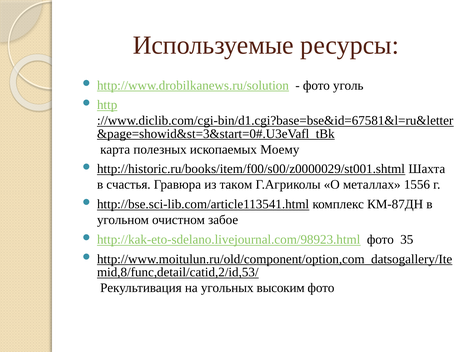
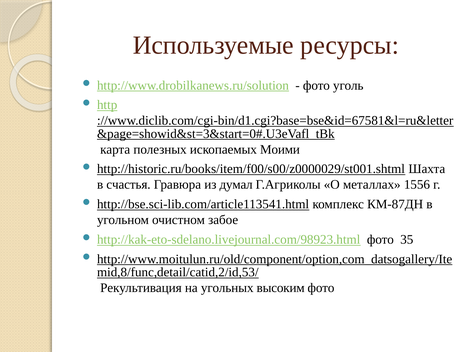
Моему: Моему -> Моими (280, 149)
таком: таком -> думал (236, 184)
